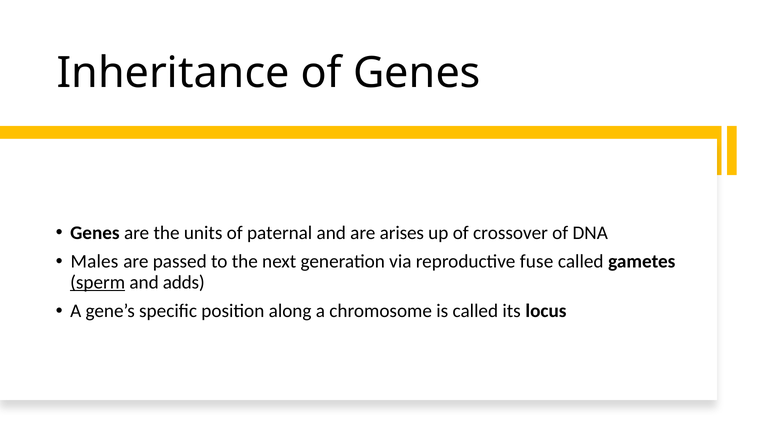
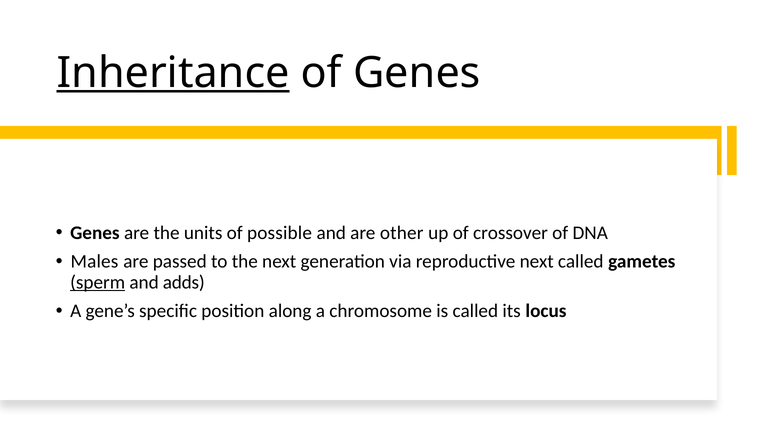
Inheritance underline: none -> present (173, 73)
paternal: paternal -> possible (280, 233)
arises: arises -> other (402, 233)
reproductive fuse: fuse -> next (537, 261)
